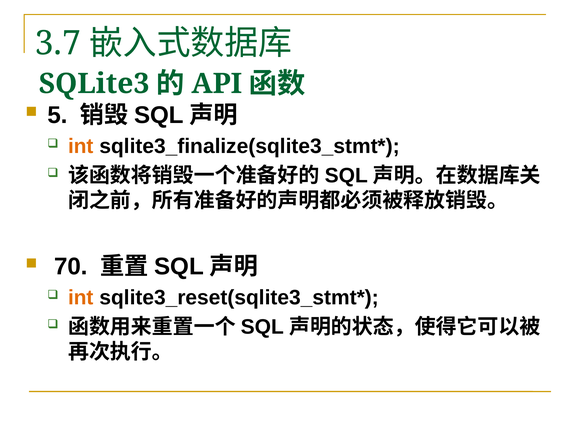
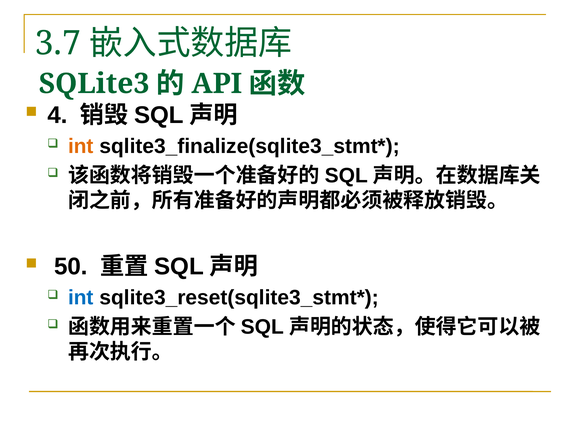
5: 5 -> 4 (57, 115)
70: 70 -> 50 (71, 267)
int colour: orange -> blue (81, 298)
